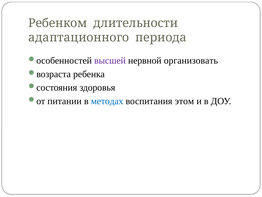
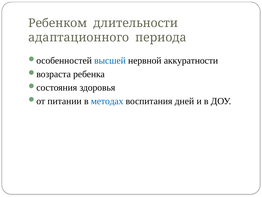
высшей colour: purple -> blue (110, 60)
организовать: организовать -> аккуратности (191, 60)
этом: этом -> дней (184, 101)
